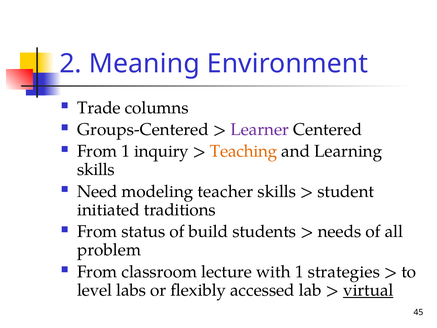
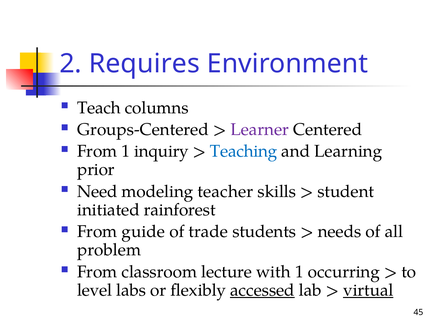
Meaning: Meaning -> Requires (144, 64)
Trade: Trade -> Teach (99, 108)
Teaching colour: orange -> blue (244, 151)
skills: skills -> prior (96, 170)
traditions: traditions -> rainforest (180, 210)
status: status -> guide (143, 231)
build: build -> trade (208, 231)
strategies: strategies -> occurring (344, 272)
accessed underline: none -> present (262, 290)
